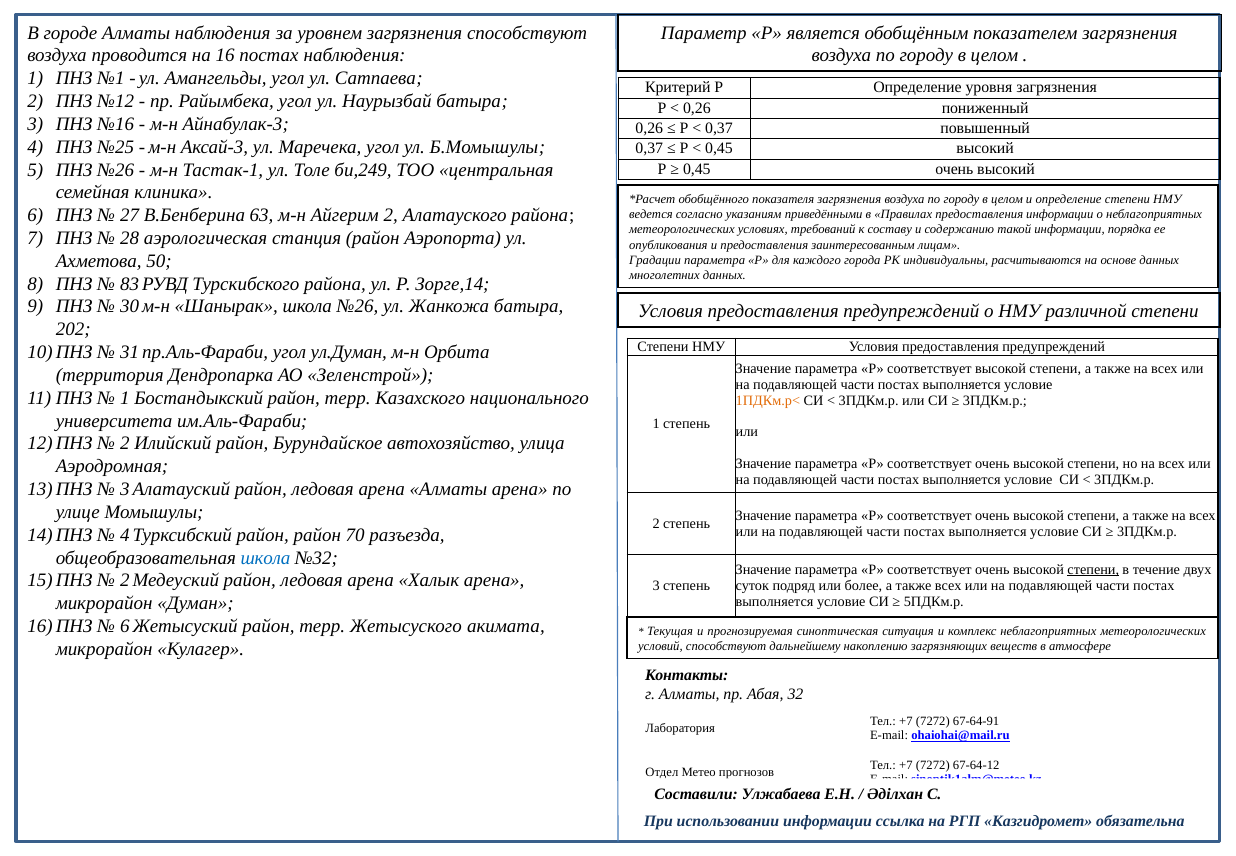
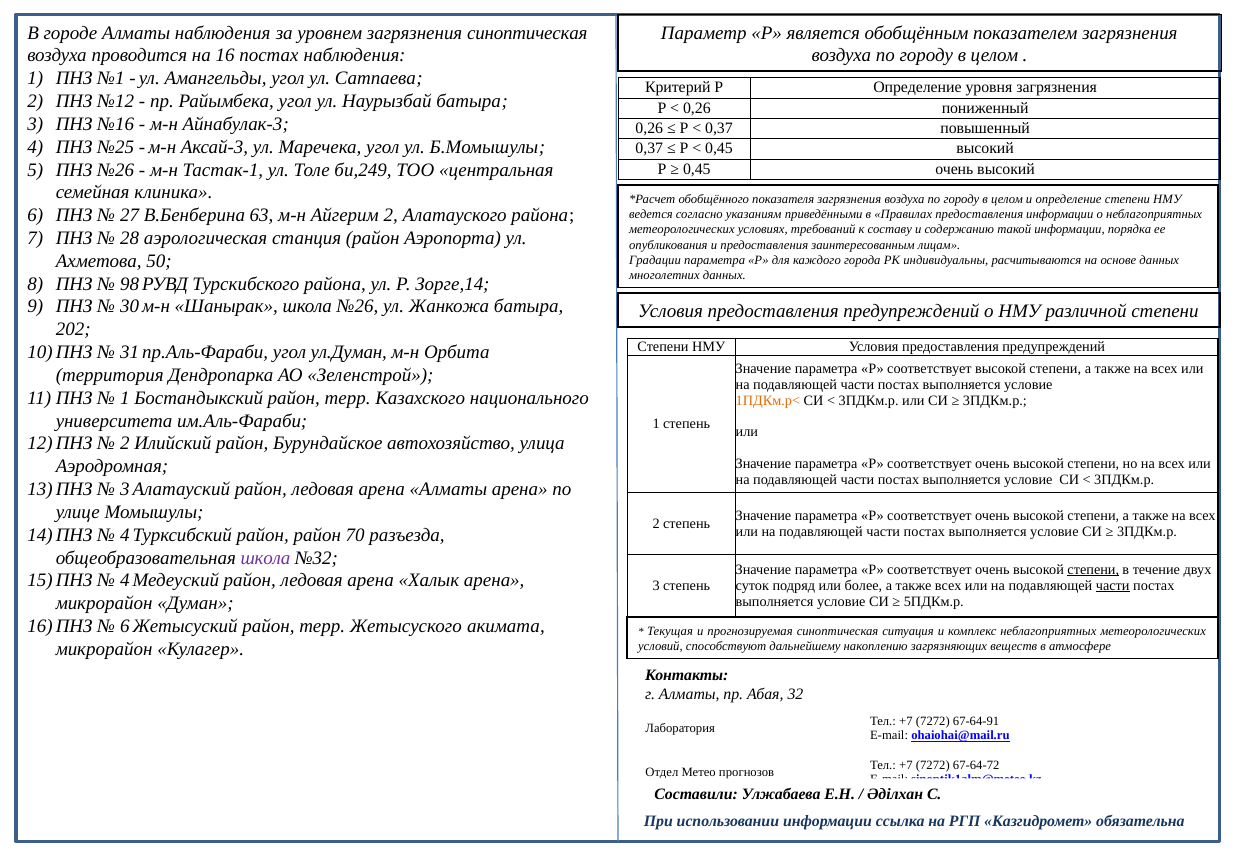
загрязнения способствуют: способствуют -> синоптическая (527, 33)
83: 83 -> 98 (130, 284)
школа colour: blue -> purple (265, 558)
2: 2 -> 4 (125, 580)
части underline: none -> present (1113, 585)
67-64-12: 67-64-12 -> 67-64-72 (976, 765)
